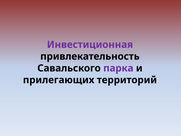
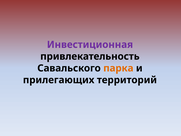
парка colour: purple -> orange (118, 68)
